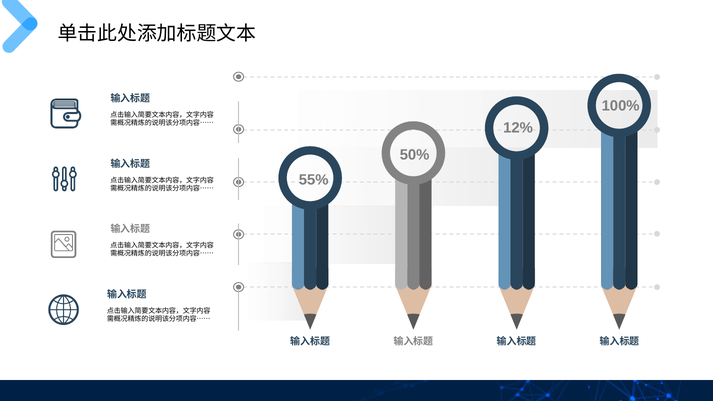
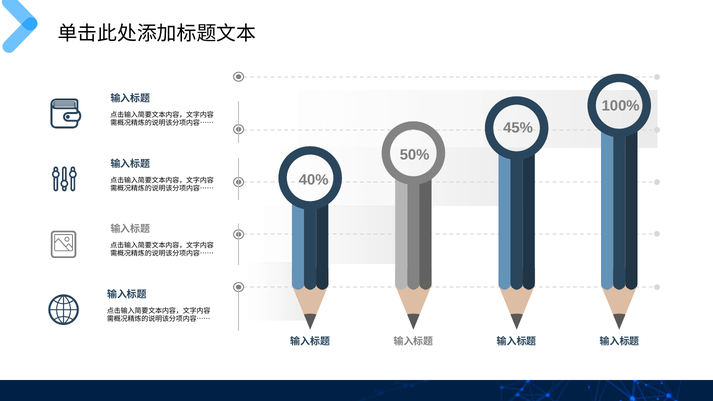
12%: 12% -> 45% (518, 128)
55%: 55% -> 40% (314, 180)
